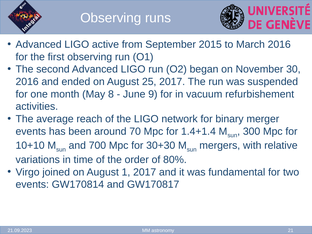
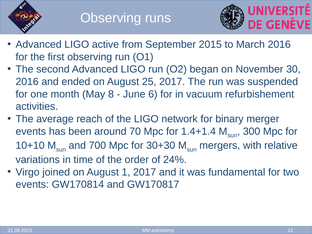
9: 9 -> 6 (153, 94)
80%: 80% -> 24% (175, 160)
